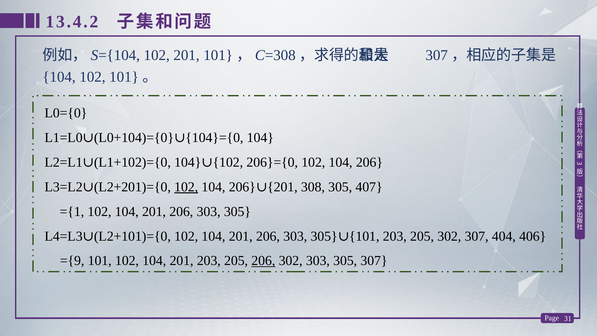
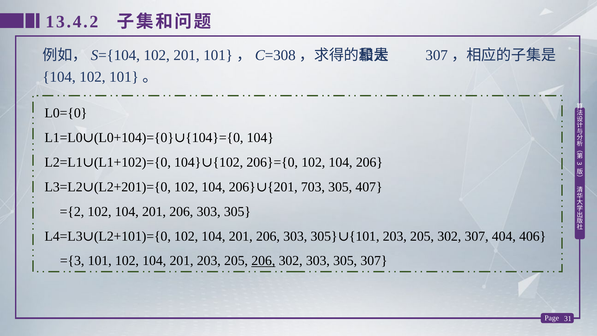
102 underline: present -> none (186, 187)
308: 308 -> 703 (313, 187)
={1: ={1 -> ={2 (72, 211)
={9: ={9 -> ={3 (72, 261)
